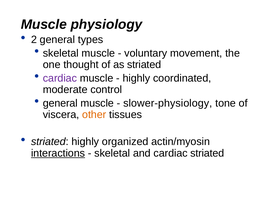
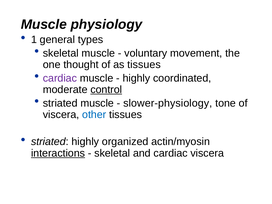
2: 2 -> 1 (34, 40)
as striated: striated -> tissues (144, 65)
control underline: none -> present (106, 90)
general: general -> striated (60, 103)
other colour: orange -> blue (94, 115)
cardiac striated: striated -> viscera (207, 153)
